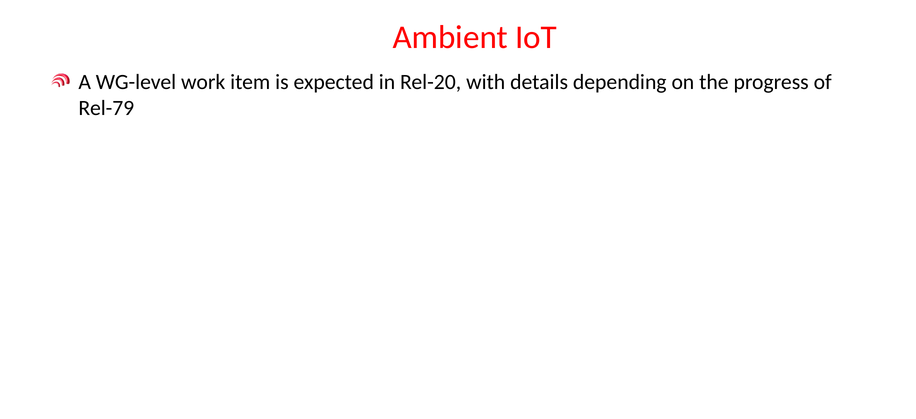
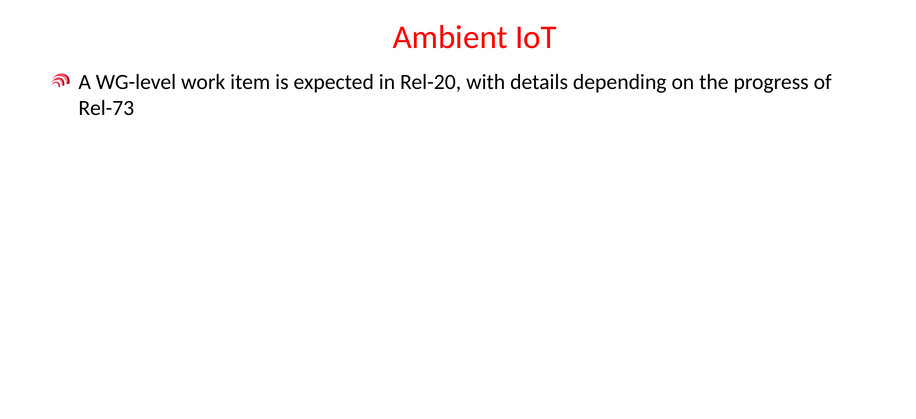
Rel-79: Rel-79 -> Rel-73 (106, 108)
